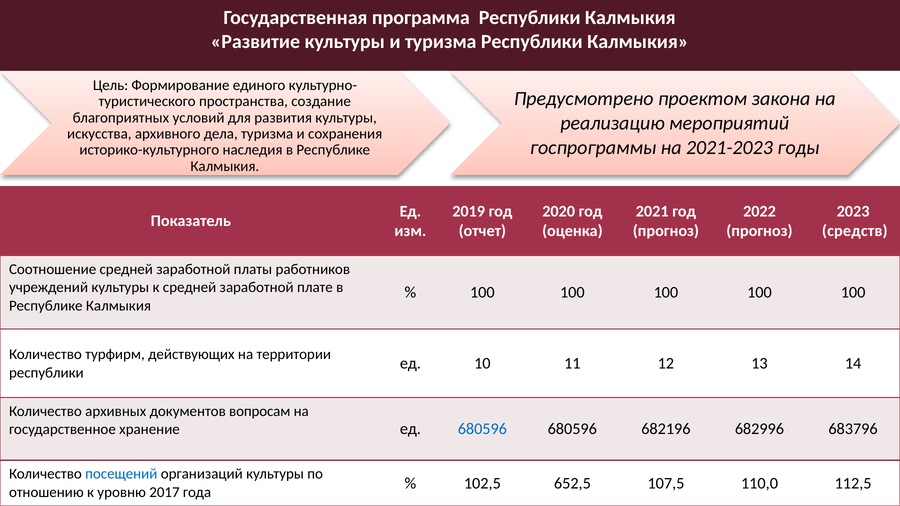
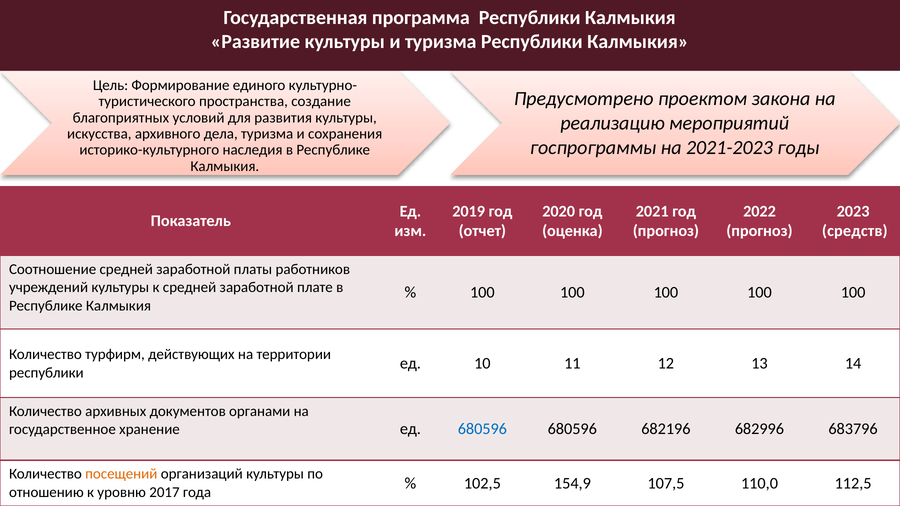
вопросам: вопросам -> органами (260, 411)
посещений colour: blue -> orange (121, 474)
652,5: 652,5 -> 154,9 (572, 483)
